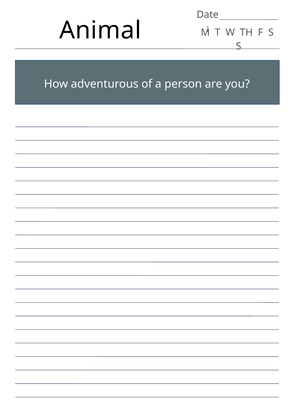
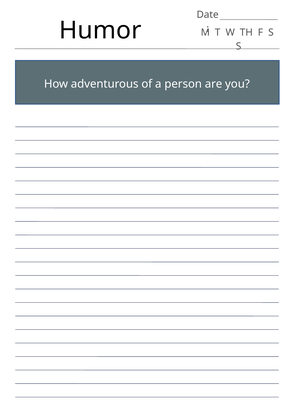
Animal: Animal -> Humor (100, 30)
